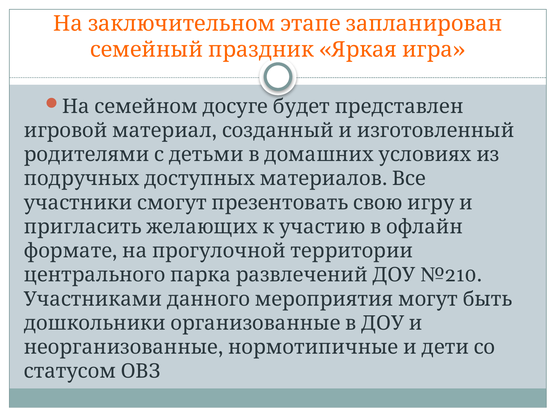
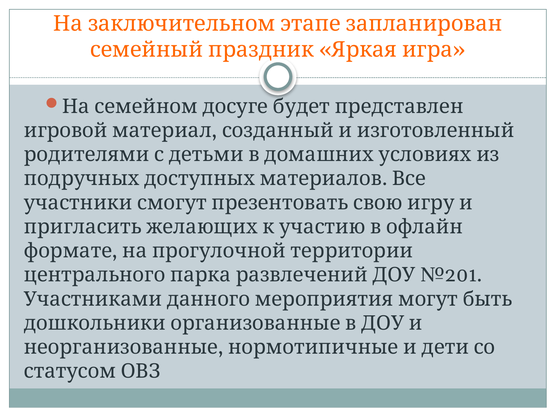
№210: №210 -> №201 (451, 275)
